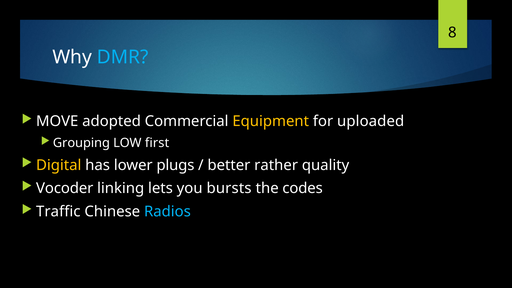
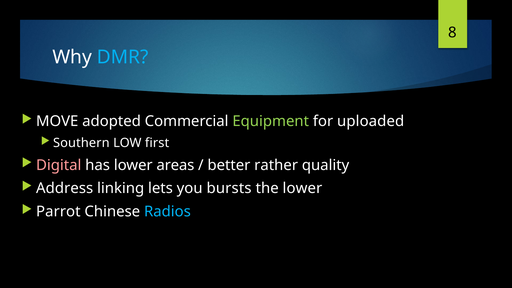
Equipment colour: yellow -> light green (271, 121)
Grouping: Grouping -> Southern (81, 143)
Digital colour: yellow -> pink (59, 165)
plugs: plugs -> areas (175, 165)
Vocoder: Vocoder -> Address (65, 188)
the codes: codes -> lower (302, 188)
Traffic: Traffic -> Parrot (58, 212)
